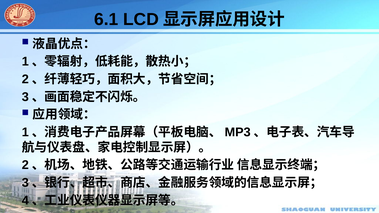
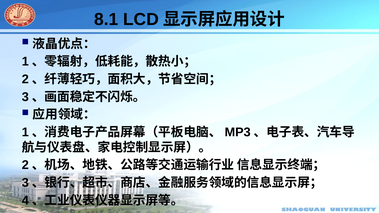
6.1: 6.1 -> 8.1 (106, 19)
